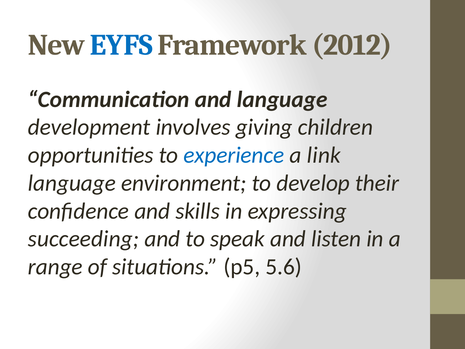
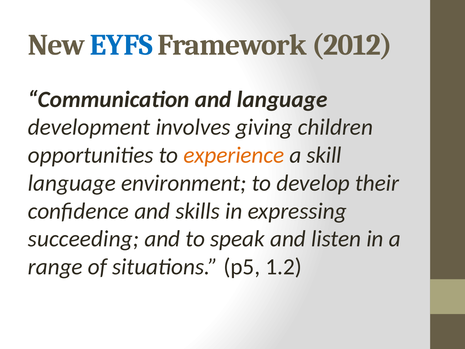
experience colour: blue -> orange (234, 155)
link: link -> skill (324, 155)
5.6: 5.6 -> 1.2 (284, 267)
